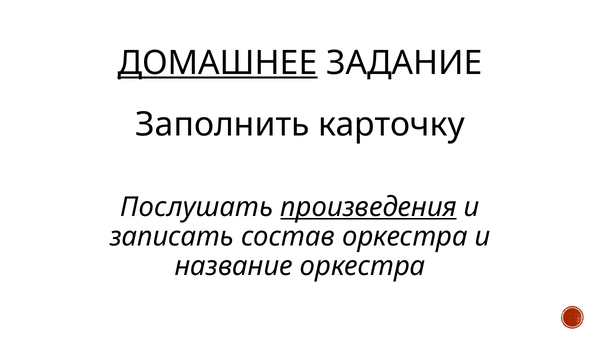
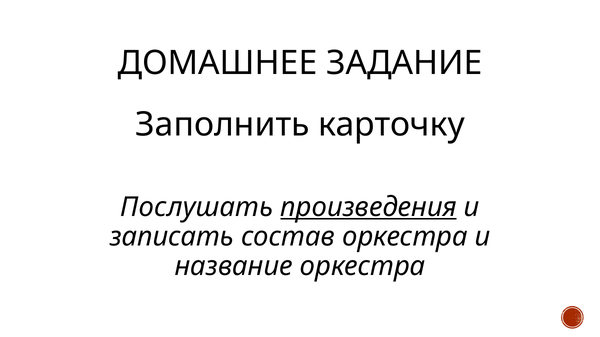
ДОМАШНЕЕ underline: present -> none (218, 63)
